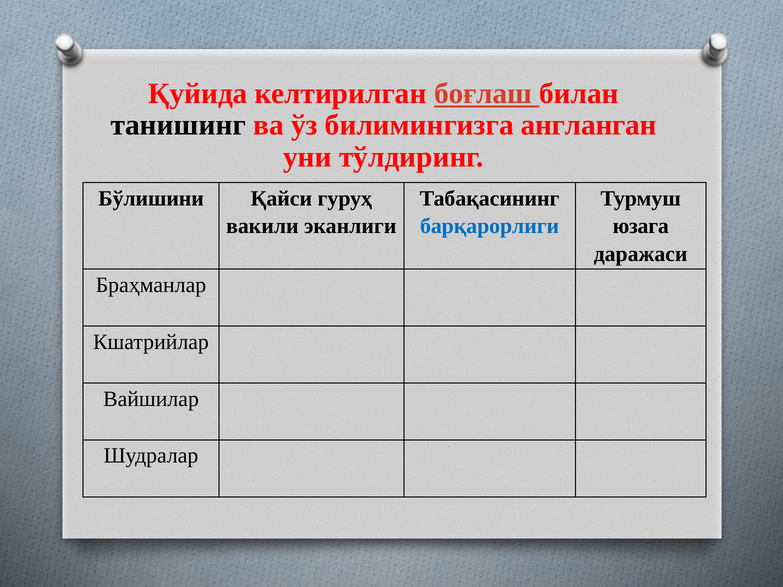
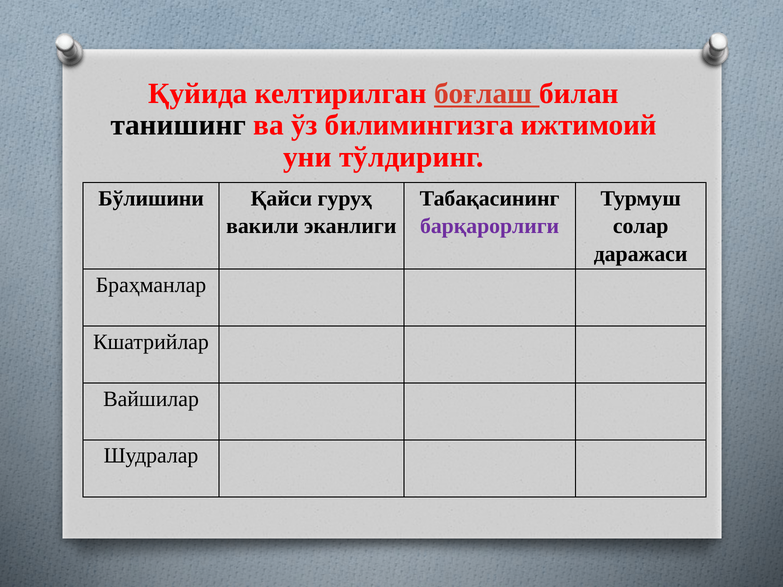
англанган: англанган -> ижтимоий (589, 125)
барқарорлиги colour: blue -> purple (490, 226)
юзага: юзага -> солар (641, 226)
